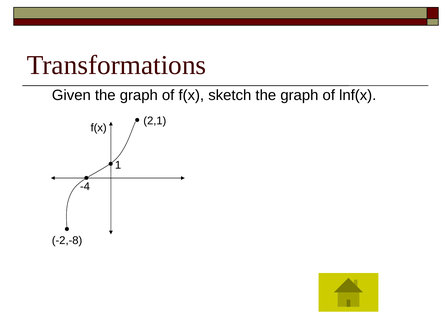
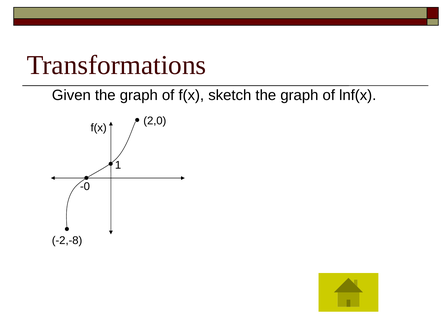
2,1: 2,1 -> 2,0 (155, 121)
-4: -4 -> -0 (85, 187)
